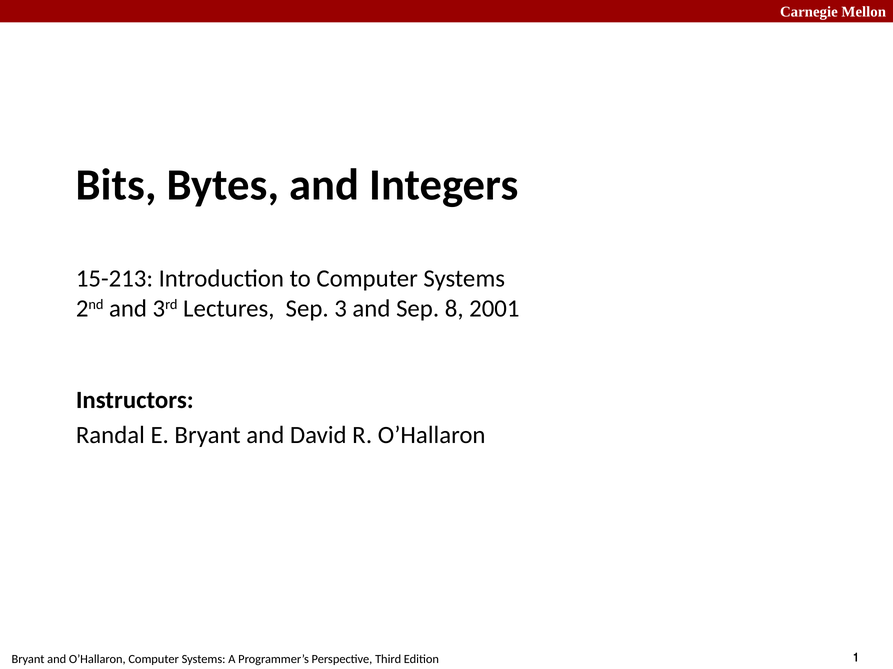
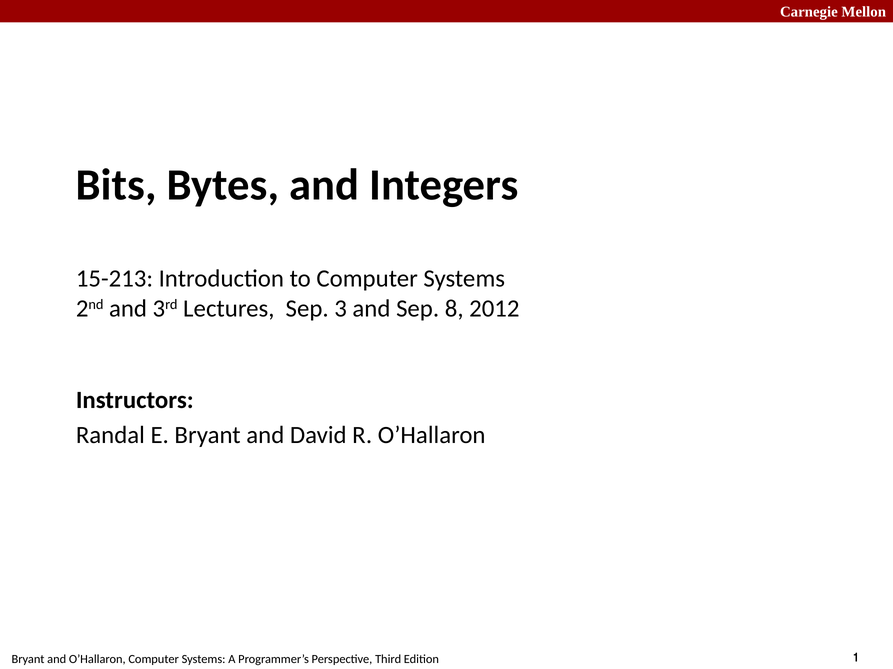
2001: 2001 -> 2012 (494, 309)
